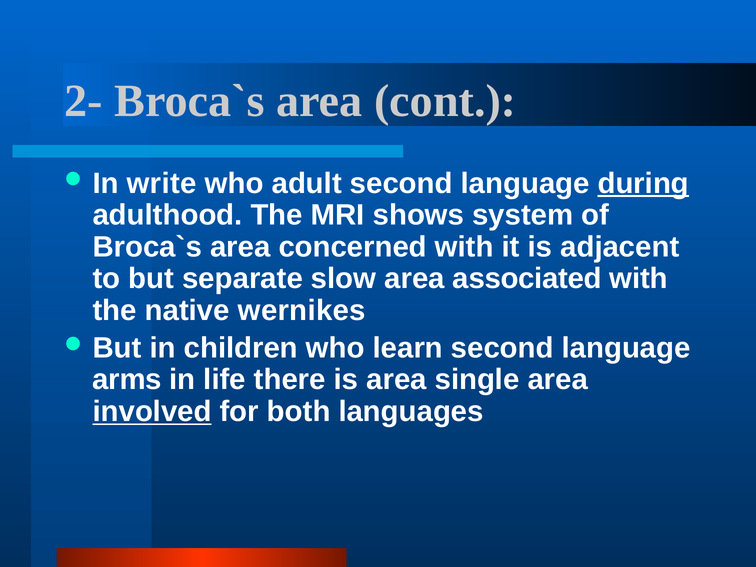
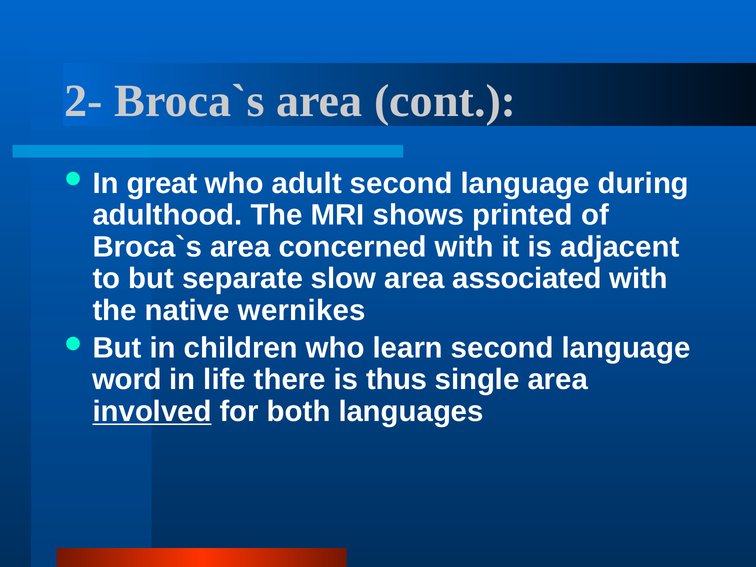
write: write -> great (162, 183)
during underline: present -> none (643, 183)
system: system -> printed (523, 215)
arms: arms -> word (127, 380)
is area: area -> thus (397, 380)
